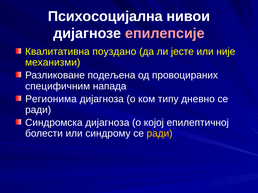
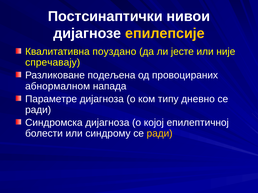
Психосоцијална: Психосоцијална -> Постсинаптички (105, 16)
епилепсије colour: pink -> yellow (165, 34)
механизми: механизми -> спречавају (53, 63)
специфичним: специфичним -> абнормалном (58, 86)
Регионима: Регионима -> Параметре (51, 99)
